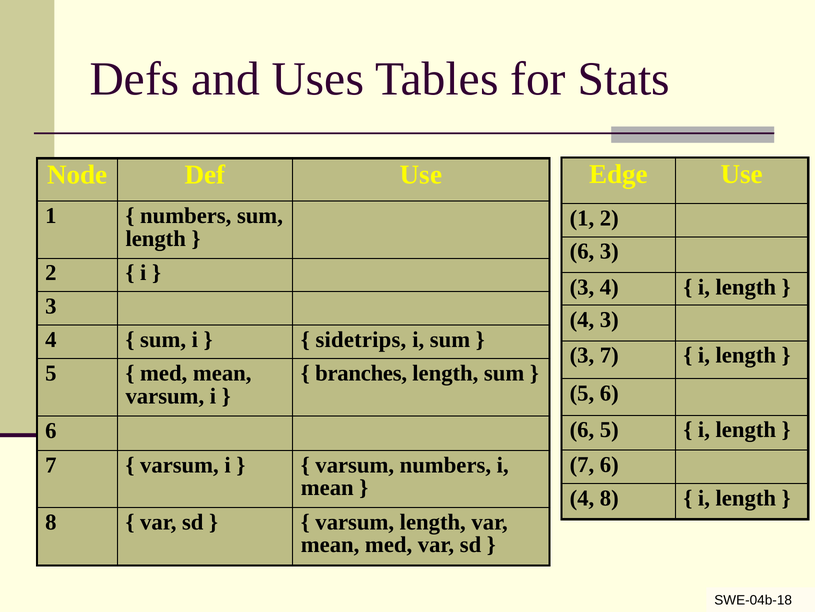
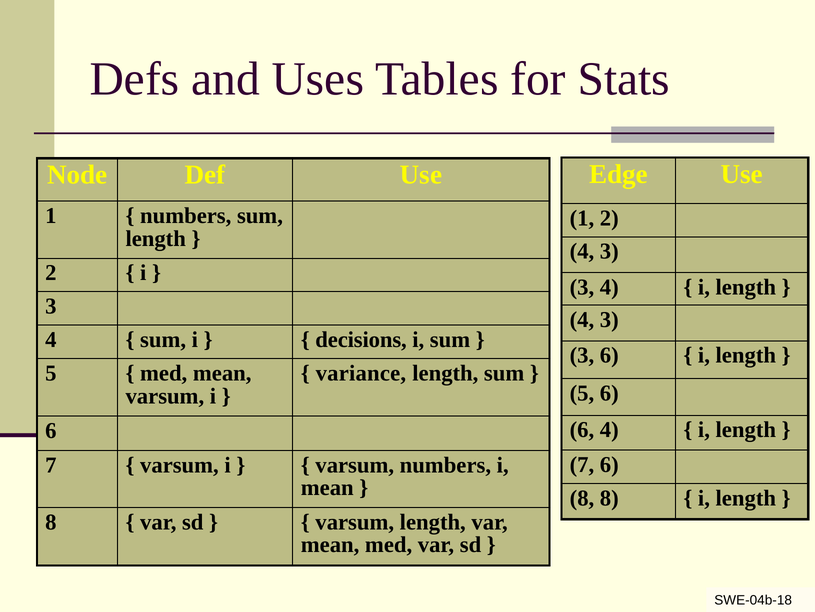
6: 6 -> 4 (582, 251)
sidetrips: sidetrips -> decisions (361, 339)
3 7: 7 -> 6 (609, 355)
branches: branches -> variance (361, 373)
6 5: 5 -> 4 (609, 429)
4: 4 -> 8 (582, 498)
